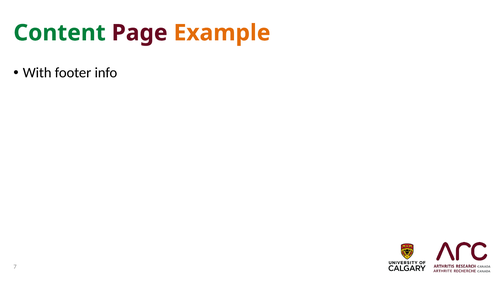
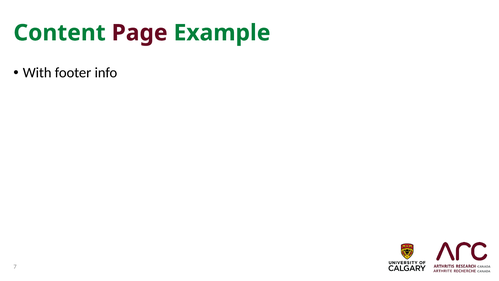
Example colour: orange -> green (222, 33)
